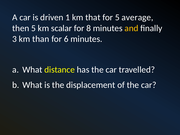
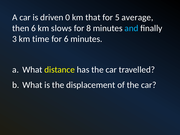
1: 1 -> 0 (68, 17)
then 5: 5 -> 6 (34, 28)
scalar: scalar -> slows (61, 28)
and colour: yellow -> light blue (131, 28)
than: than -> time (41, 39)
